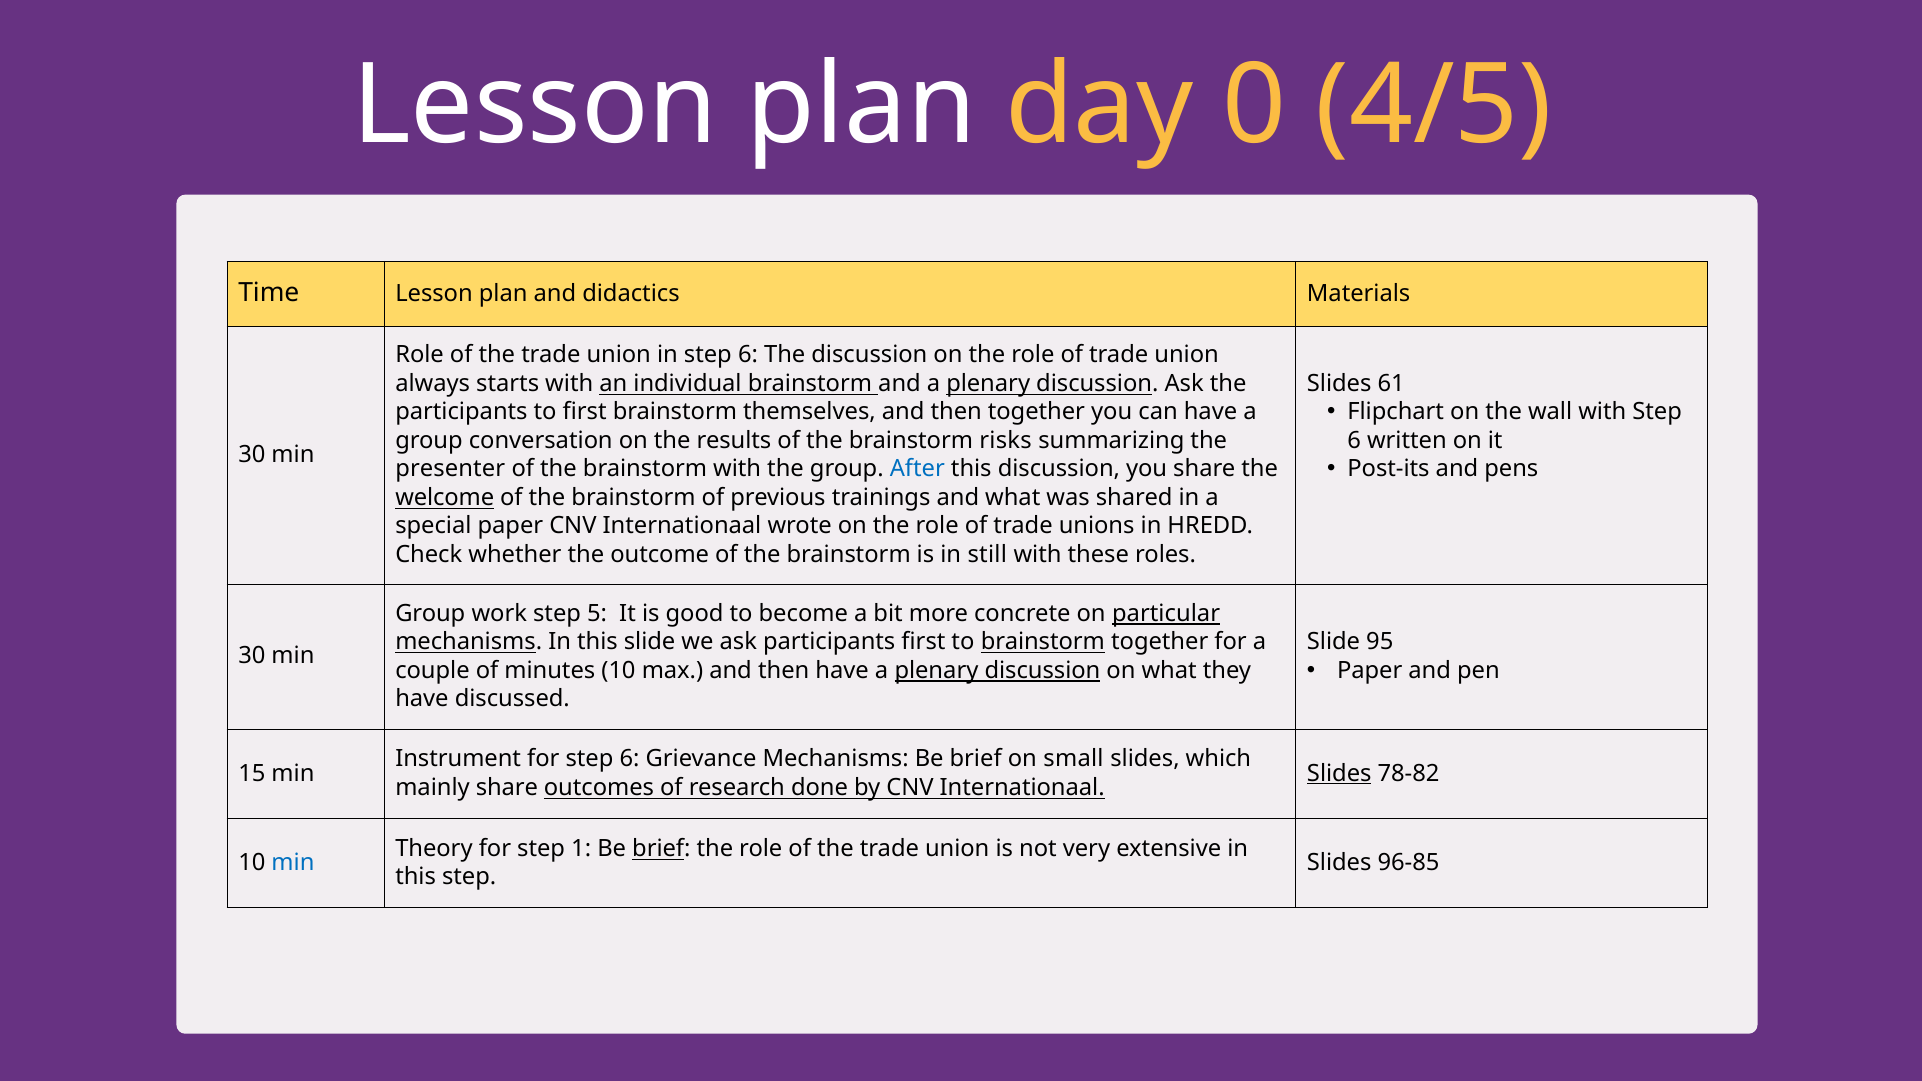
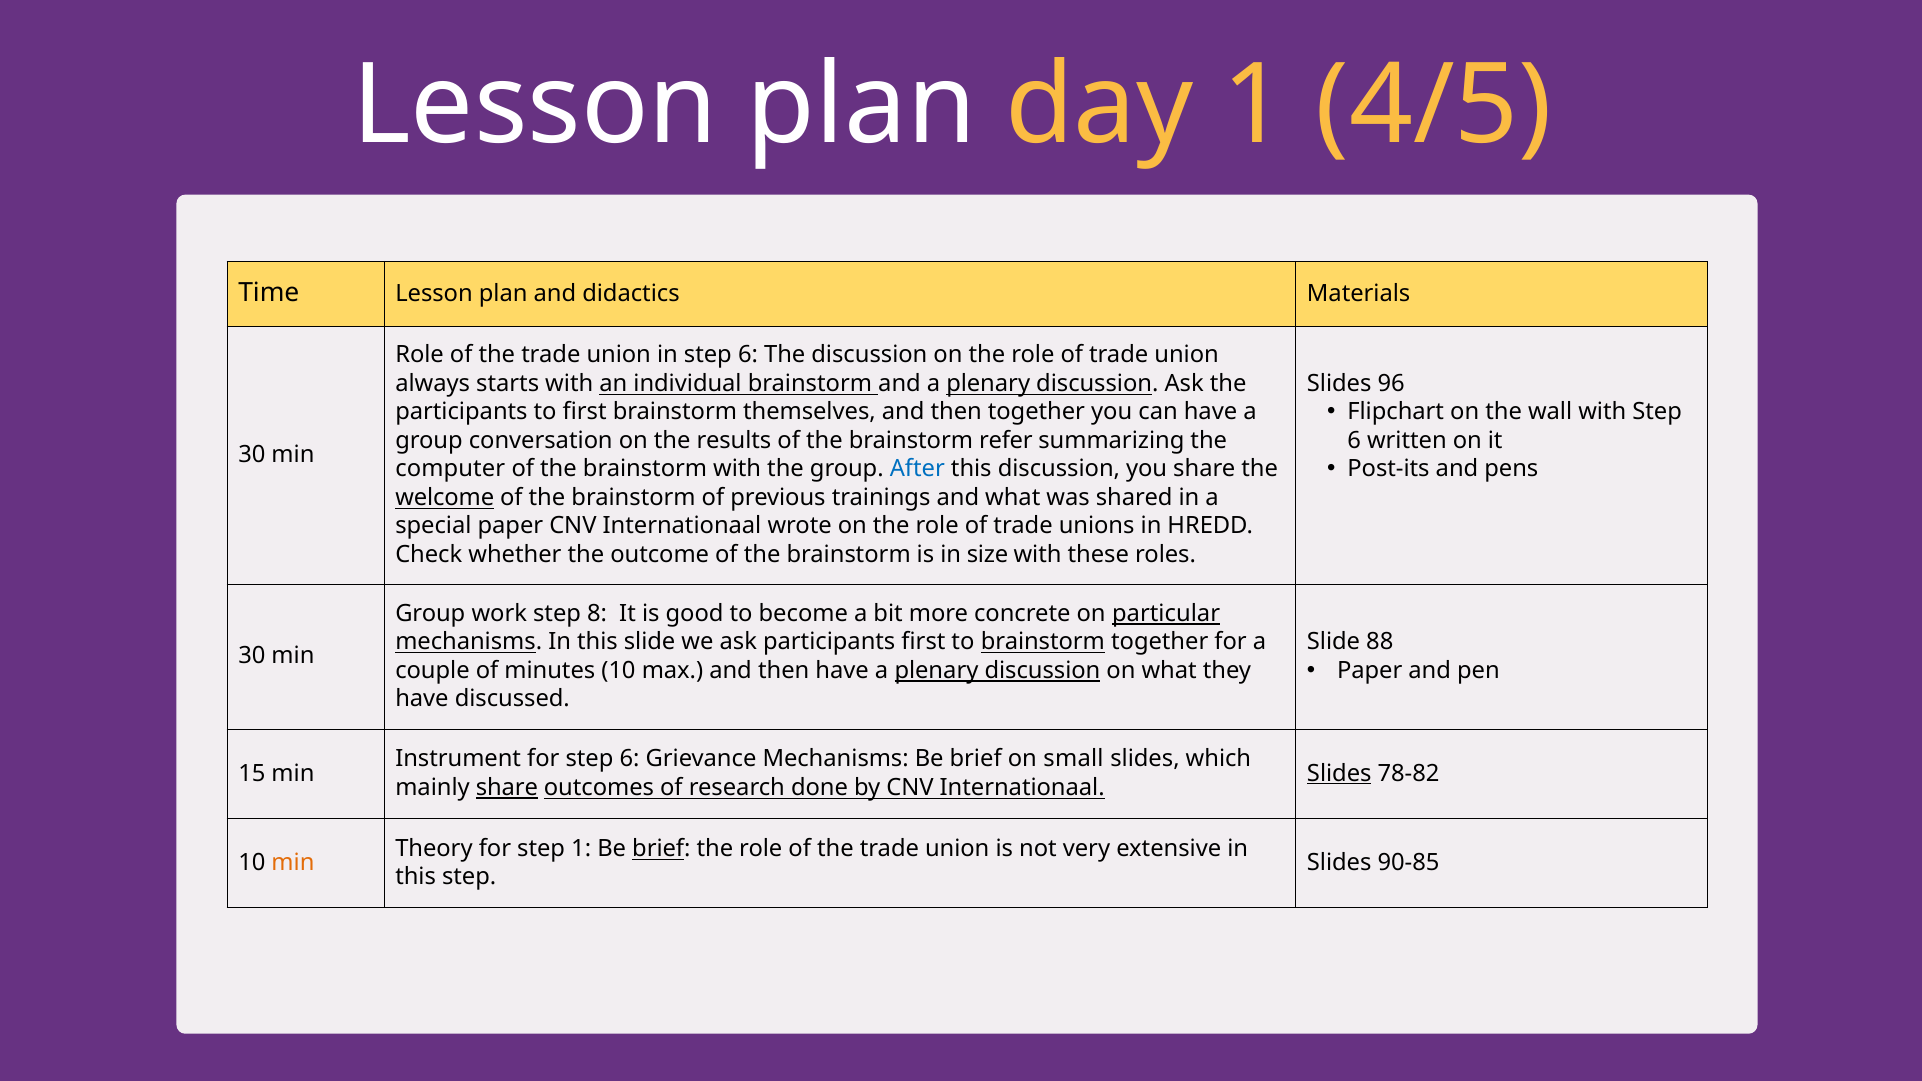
day 0: 0 -> 1 (1255, 106)
61: 61 -> 96 (1391, 383)
risks: risks -> refer (1006, 440)
presenter: presenter -> computer (450, 469)
still: still -> size (988, 555)
5: 5 -> 8 (597, 613)
95: 95 -> 88 (1380, 642)
share underline: none -> present (507, 788)
min colour: blue -> orange (293, 863)
96-85: 96-85 -> 90-85 (1409, 863)
